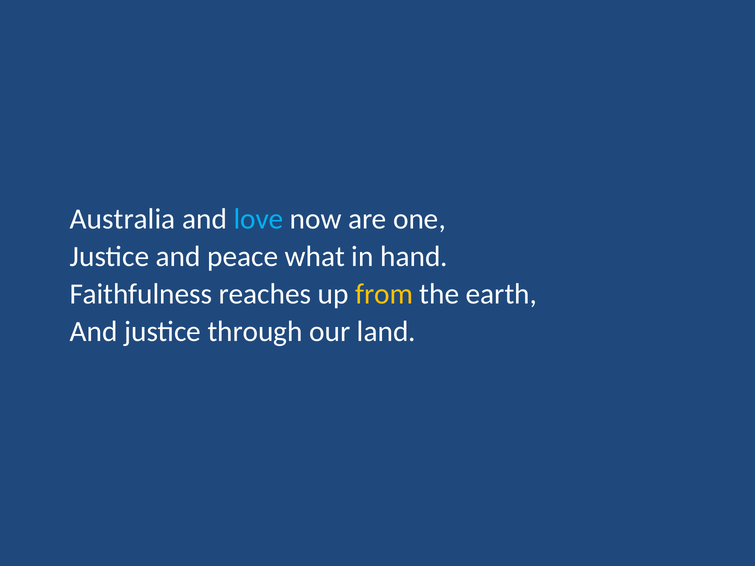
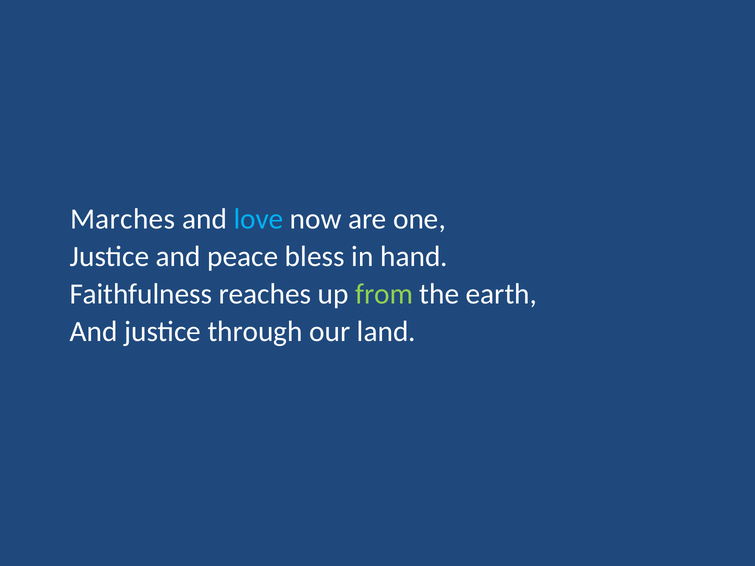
Australia: Australia -> Marches (123, 219)
what: what -> bless (315, 257)
from colour: yellow -> light green (384, 294)
